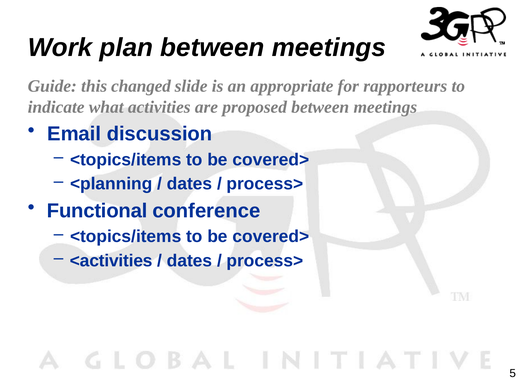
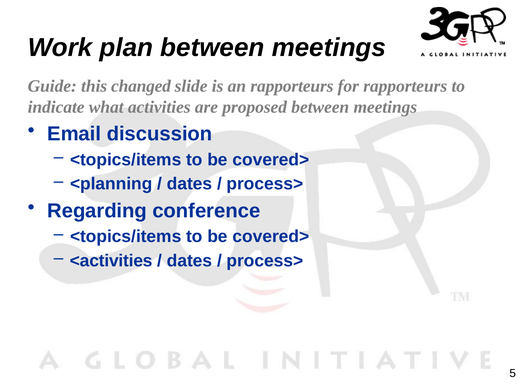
an appropriate: appropriate -> rapporteurs (292, 86)
Functional: Functional -> Regarding (97, 211)
